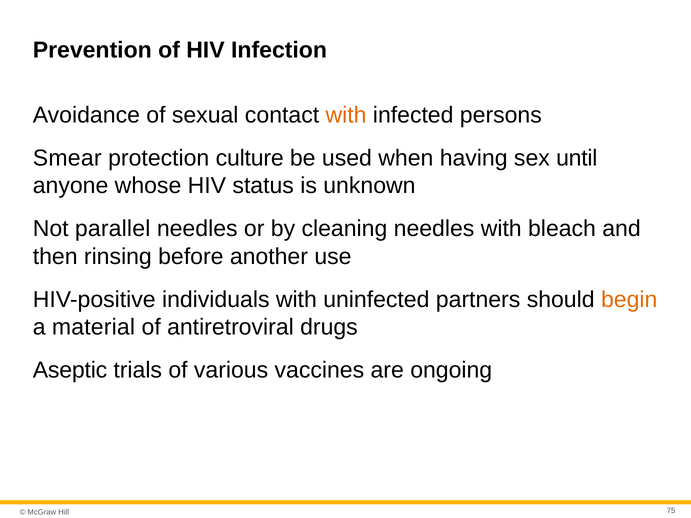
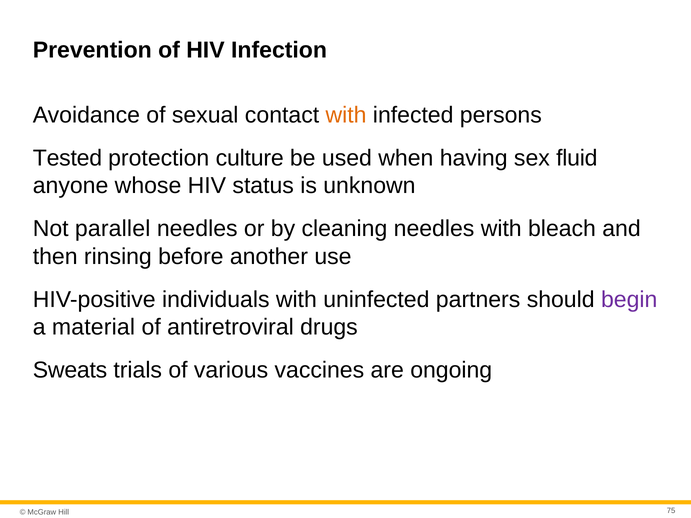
Smear: Smear -> Tested (67, 158)
until: until -> fluid (577, 158)
begin colour: orange -> purple (629, 300)
Aseptic: Aseptic -> Sweats (70, 370)
